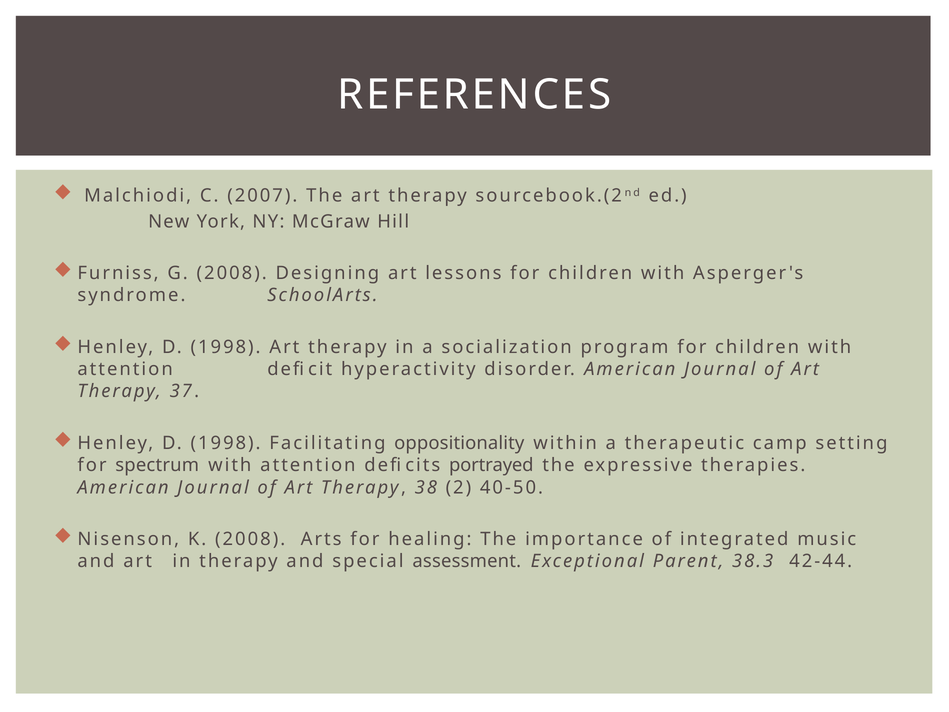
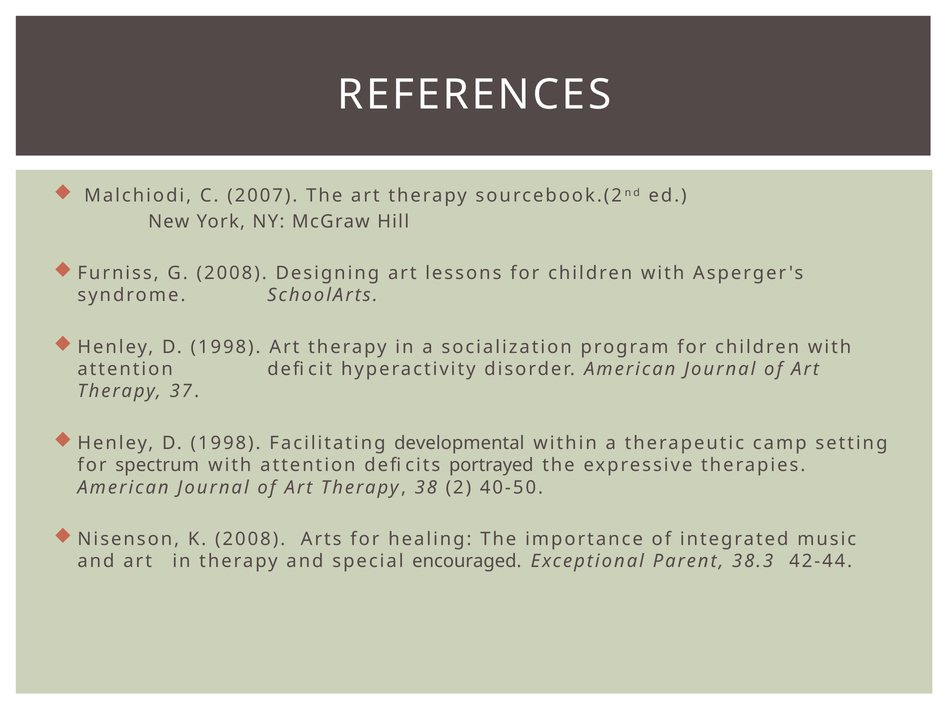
oppositionality: oppositionality -> developmental (459, 443)
assessment: assessment -> encouraged (467, 561)
